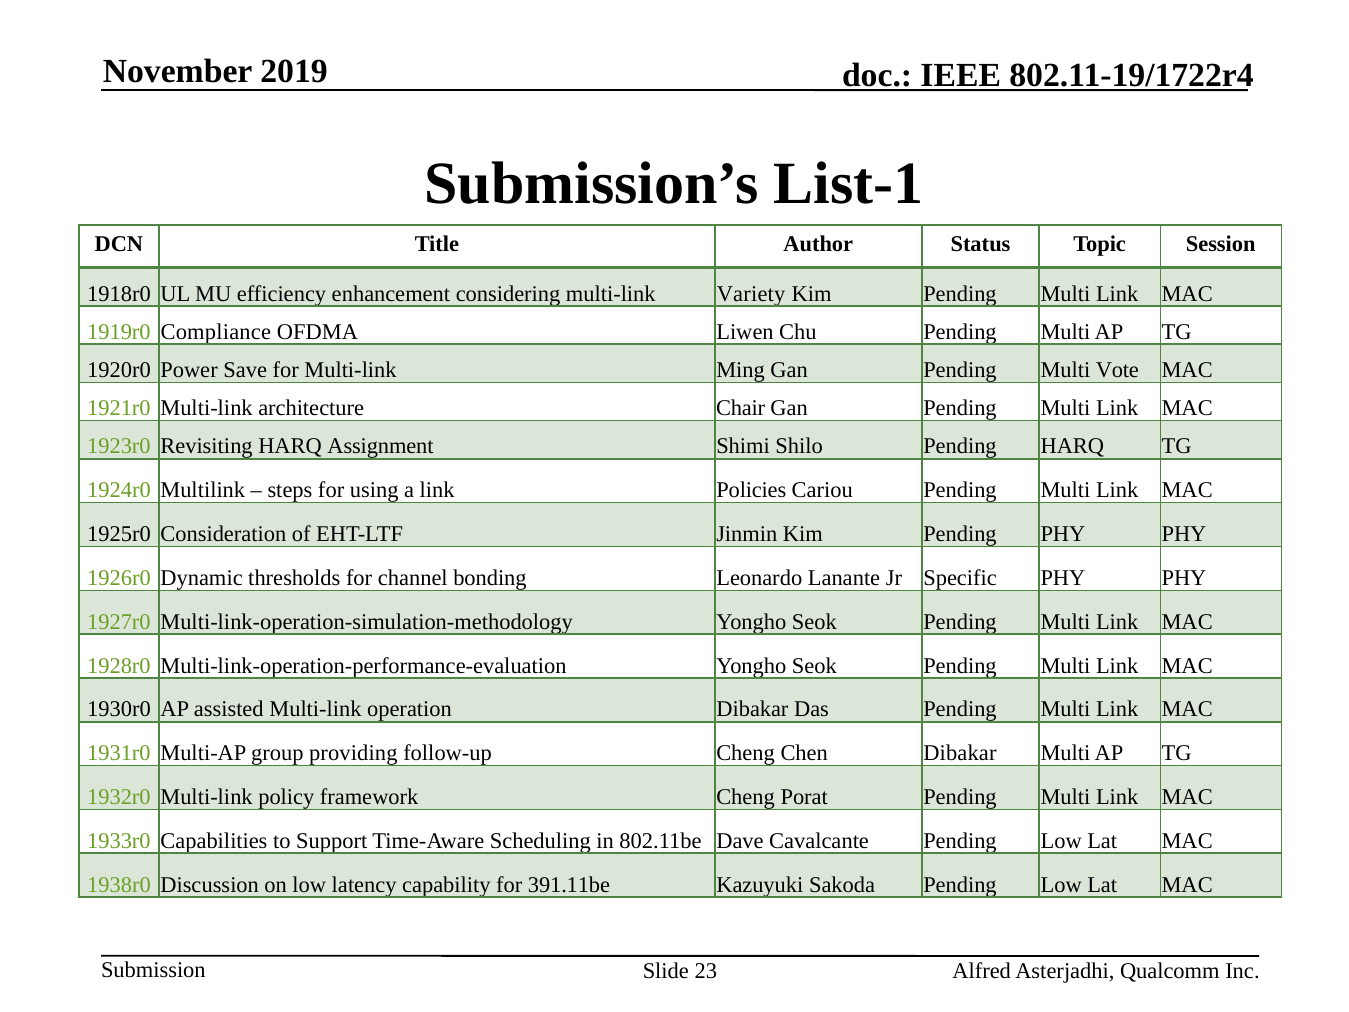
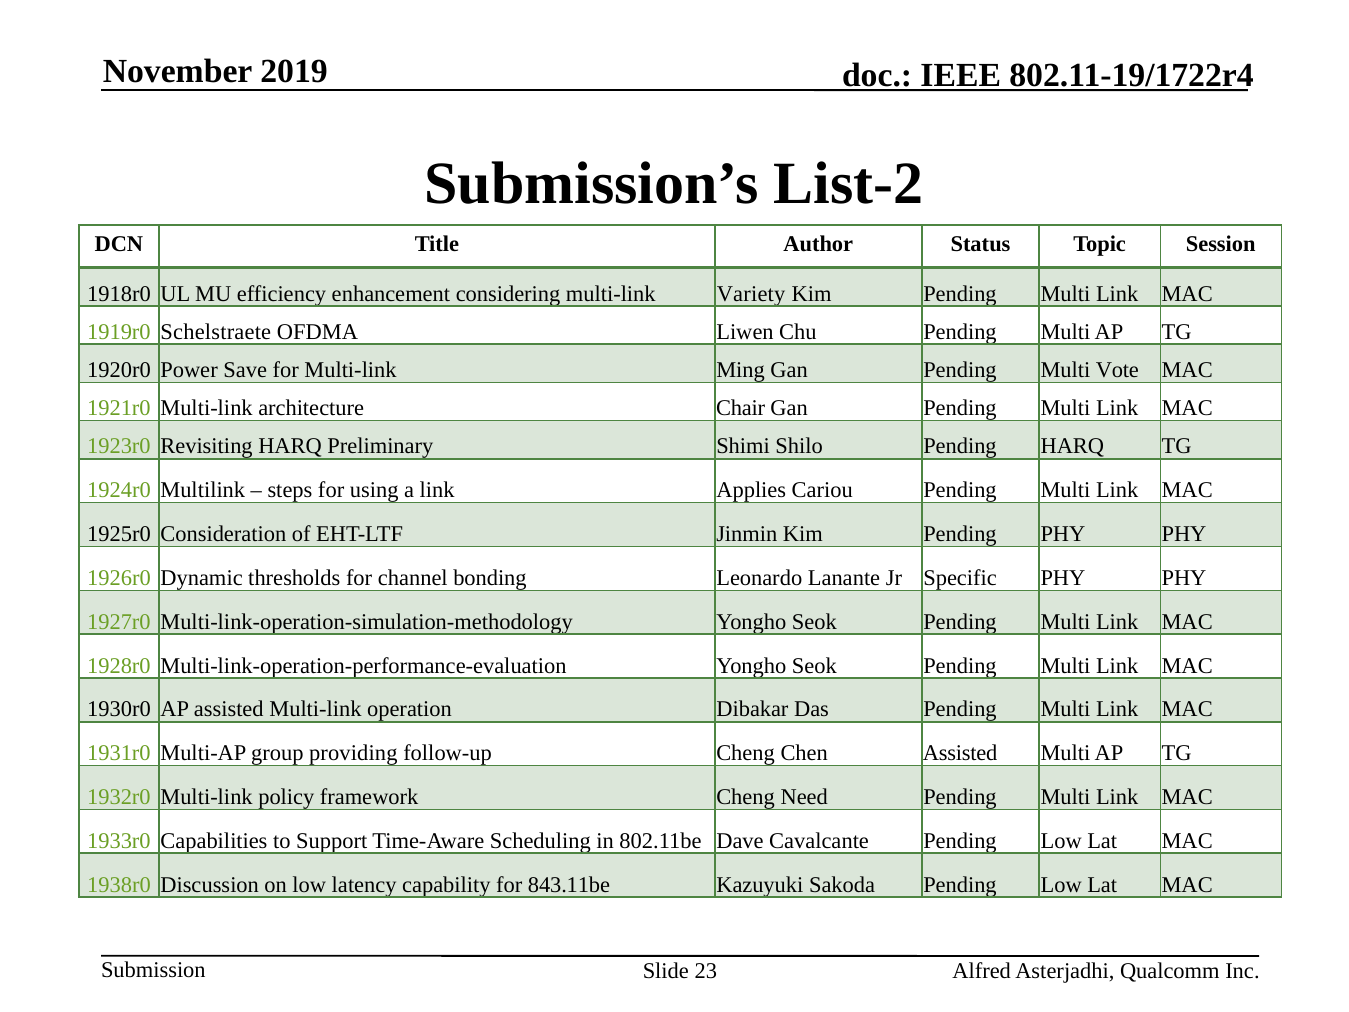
List-1: List-1 -> List-2 (849, 184)
Compliance: Compliance -> Schelstraete (216, 332)
Assignment: Assignment -> Preliminary (380, 446)
Policies: Policies -> Applies (751, 490)
Chen Dibakar: Dibakar -> Assisted (960, 753)
Porat: Porat -> Need (804, 797)
391.11be: 391.11be -> 843.11be (569, 885)
